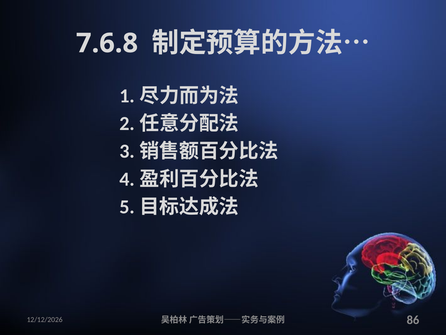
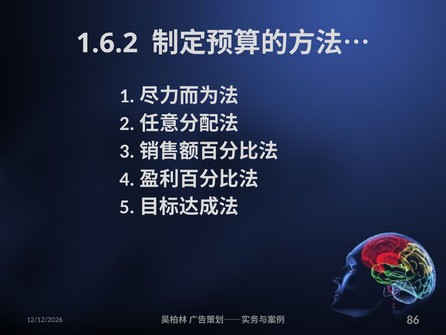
7.6.8: 7.6.8 -> 1.6.2 (107, 43)
